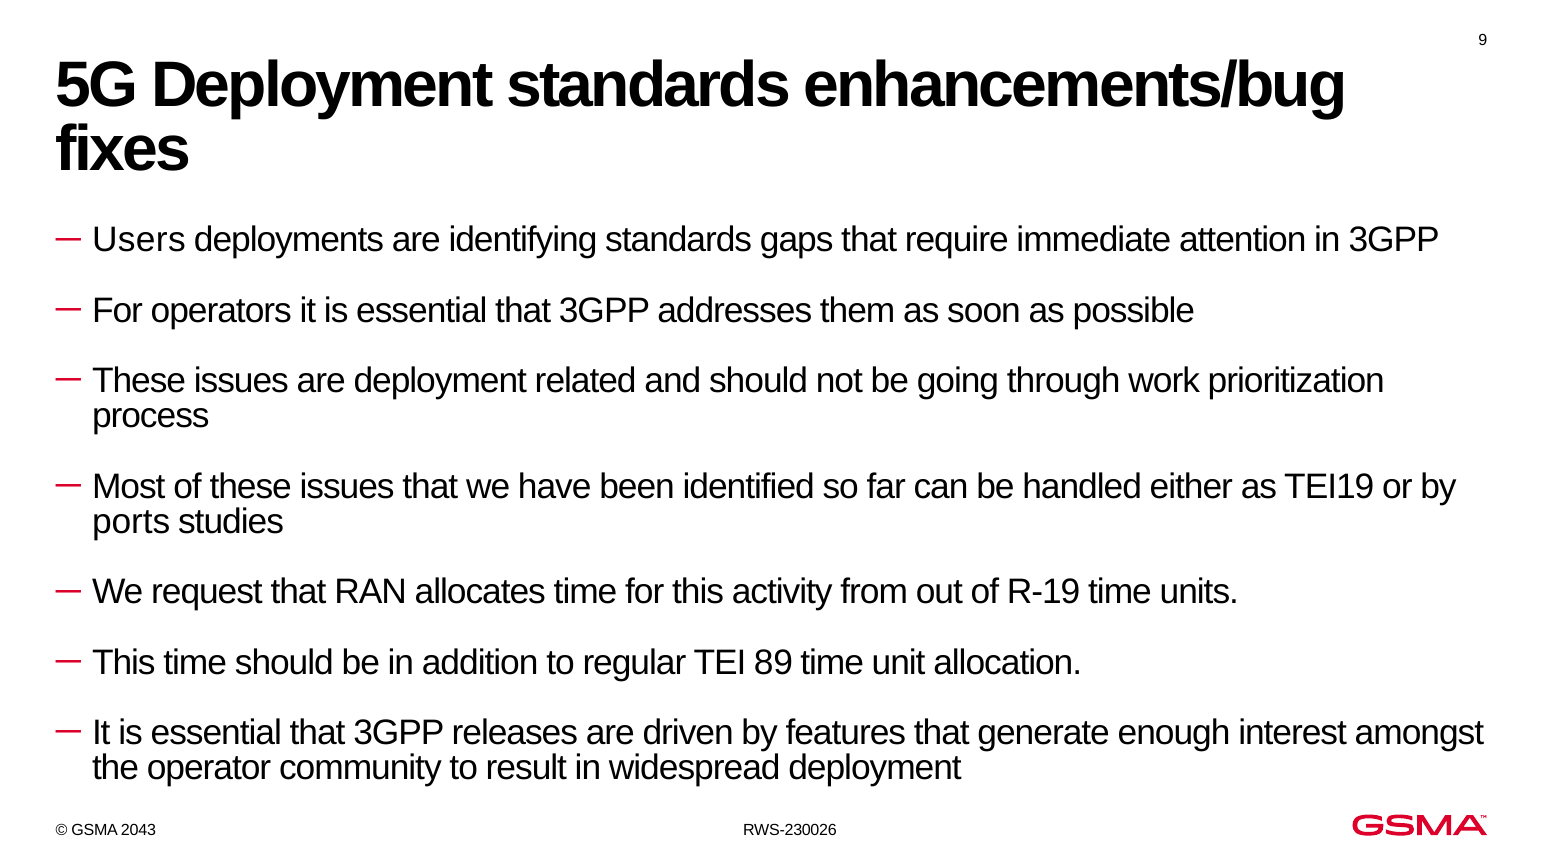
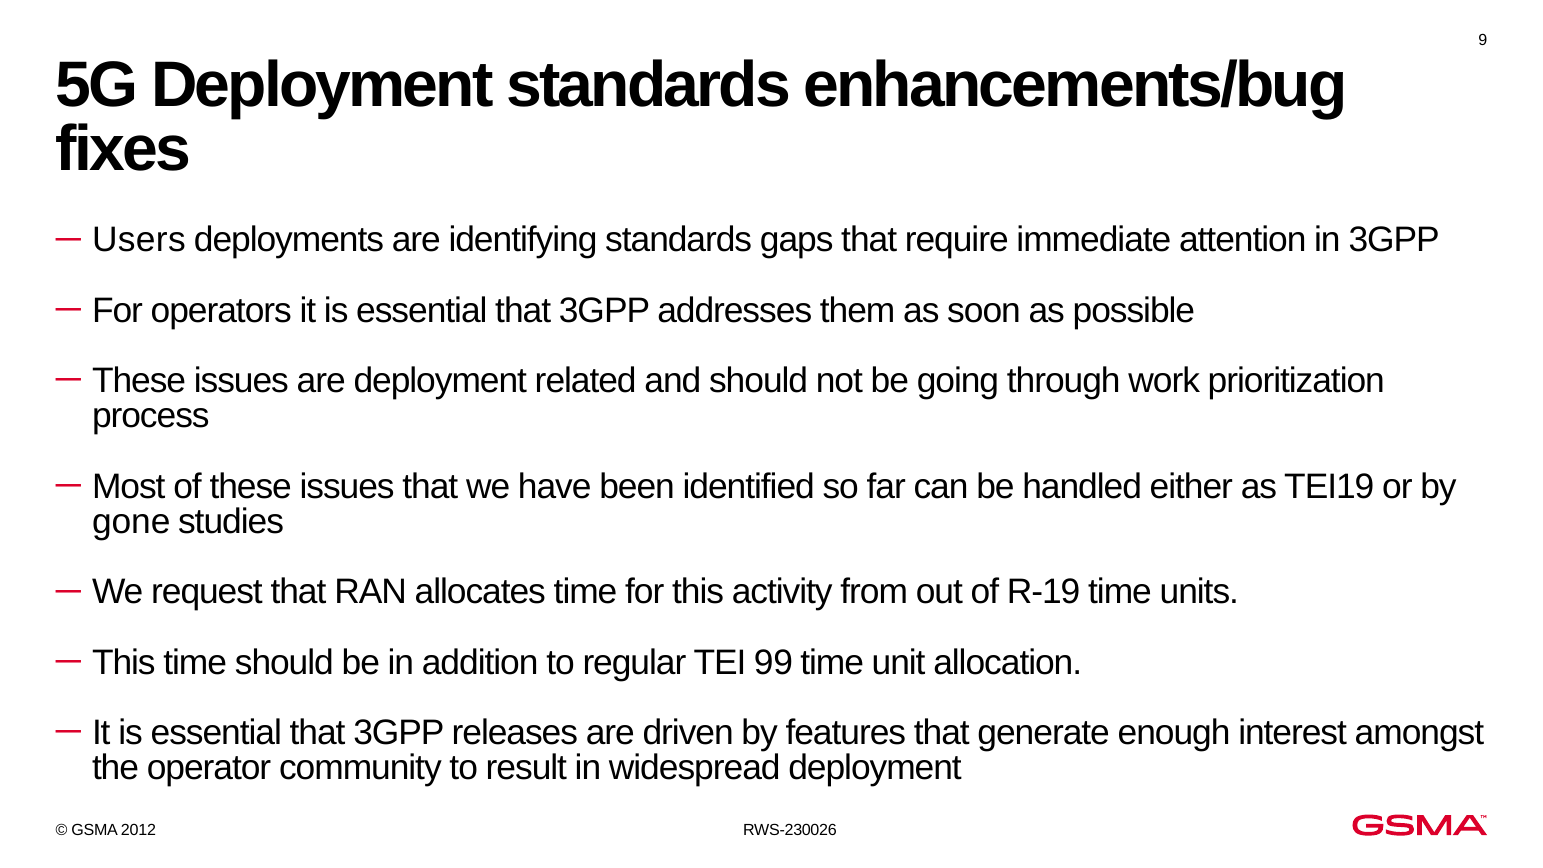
ports: ports -> gone (131, 522)
89: 89 -> 99 (773, 663)
2043: 2043 -> 2012 (138, 830)
